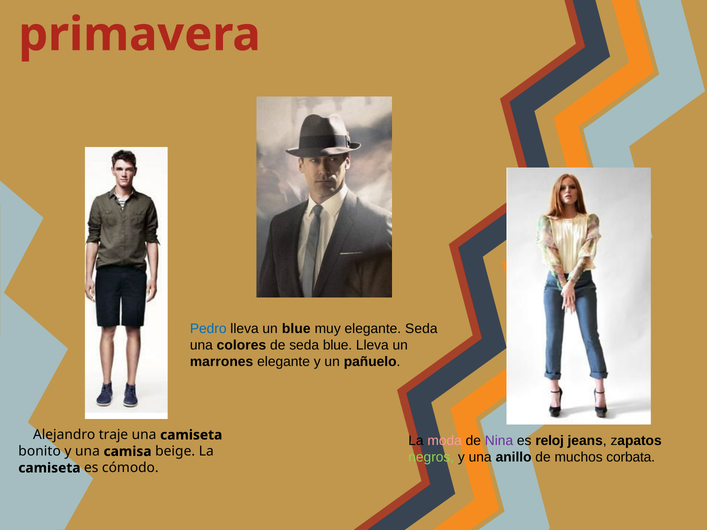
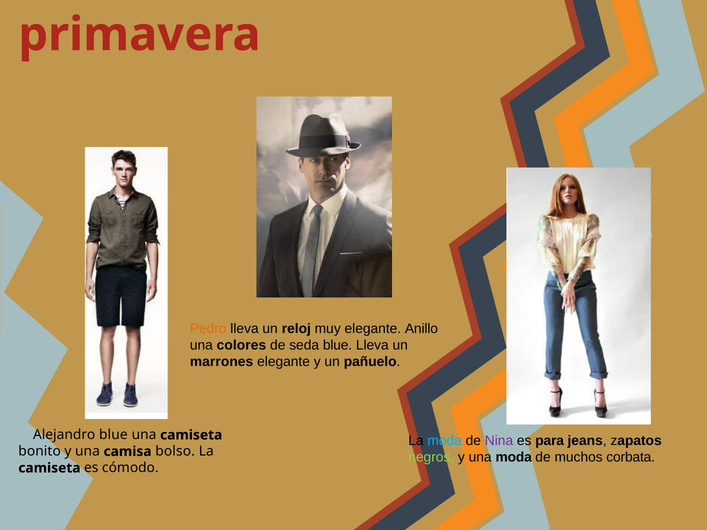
Pedro colour: blue -> orange (208, 329)
un blue: blue -> reloj (296, 329)
elegante Seda: Seda -> Anillo (421, 329)
Alejandro traje: traje -> blue (113, 435)
moda colour: pink -> light blue (445, 441)
reloj: reloj -> para (550, 441)
beige: beige -> bolso (175, 452)
una anillo: anillo -> moda (514, 457)
